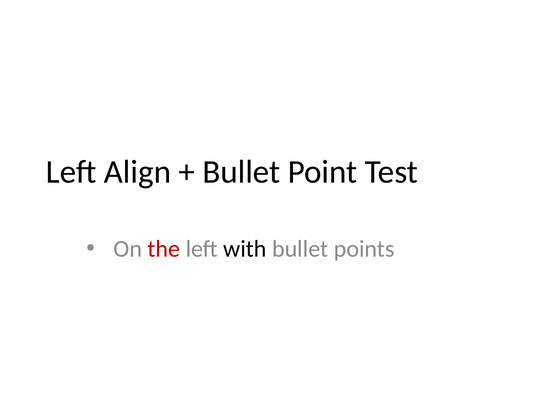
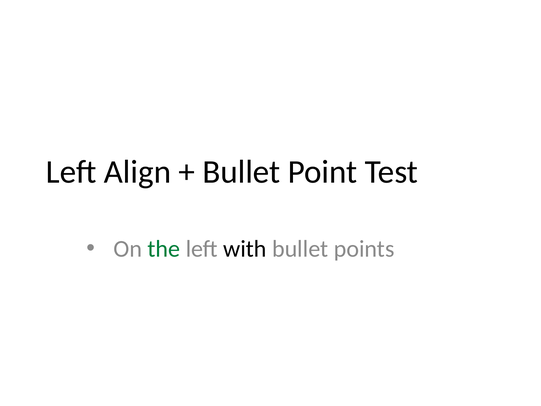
the colour: red -> green (164, 249)
